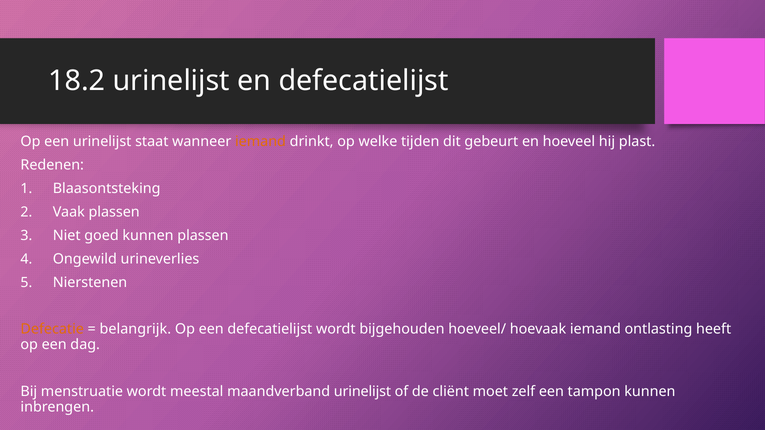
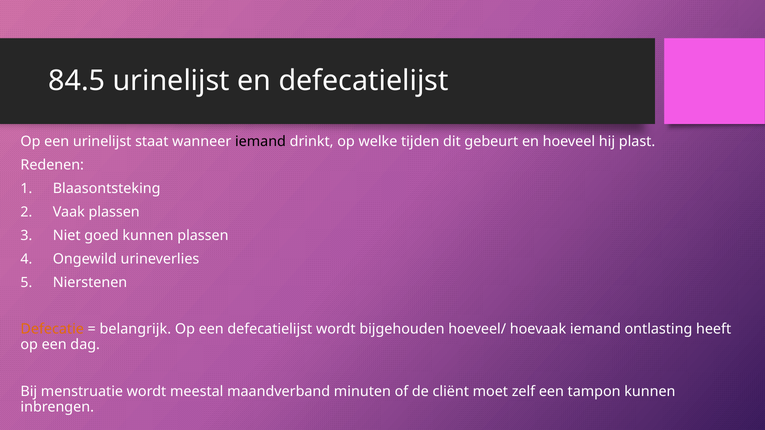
18.2: 18.2 -> 84.5 (77, 81)
iemand colour: orange -> black (260, 142)
maandverband urinelijst: urinelijst -> minuten (362, 392)
